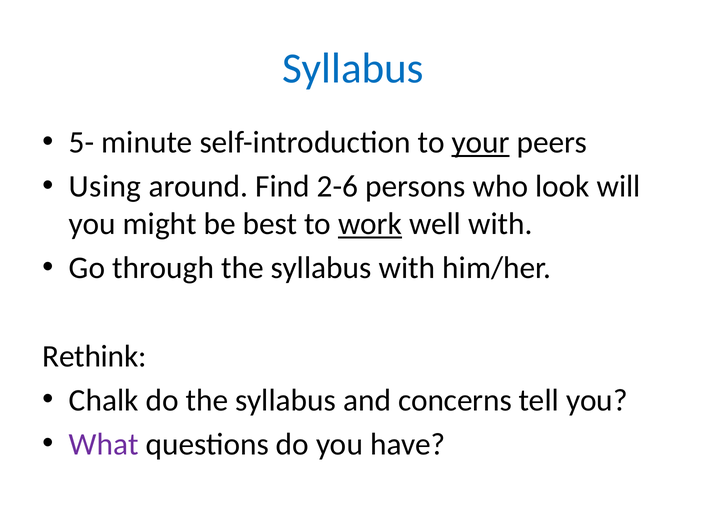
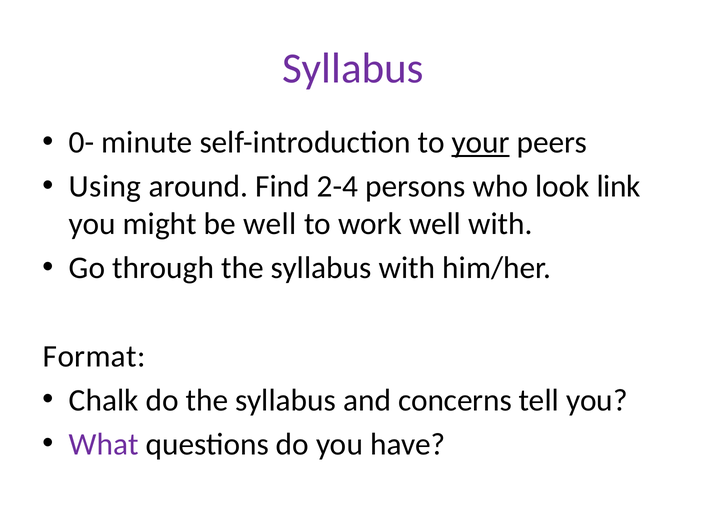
Syllabus colour: blue -> purple (353, 68)
5-: 5- -> 0- (82, 142)
2-6: 2-6 -> 2-4 (338, 186)
will: will -> link (619, 186)
be best: best -> well (270, 224)
work underline: present -> none (370, 224)
Rethink: Rethink -> Format (94, 356)
